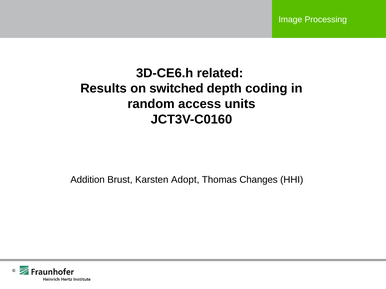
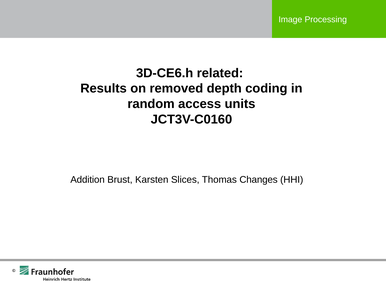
switched: switched -> removed (176, 89)
Adopt: Adopt -> Slices (185, 180)
